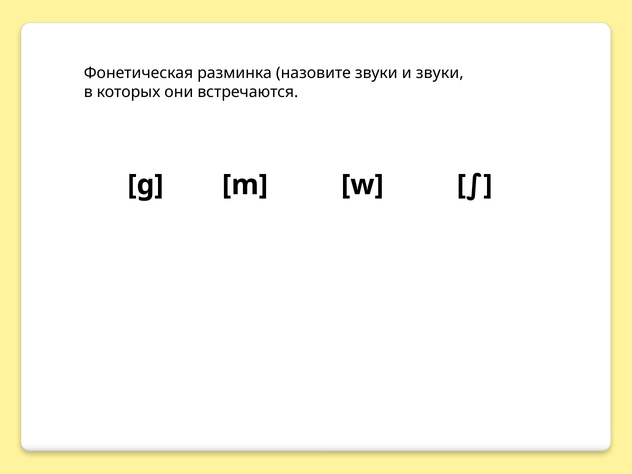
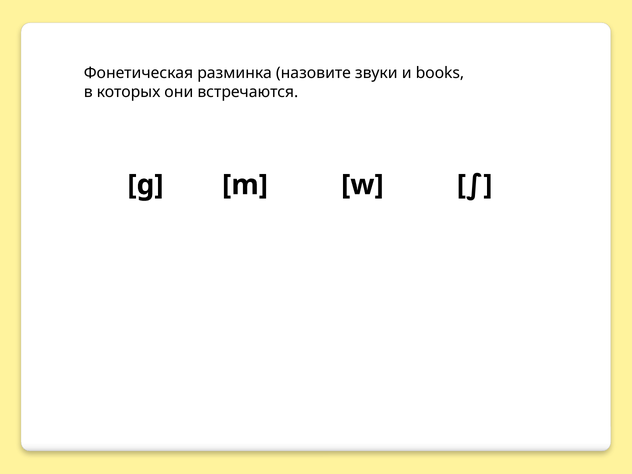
и звуки: звуки -> books (440, 73)
